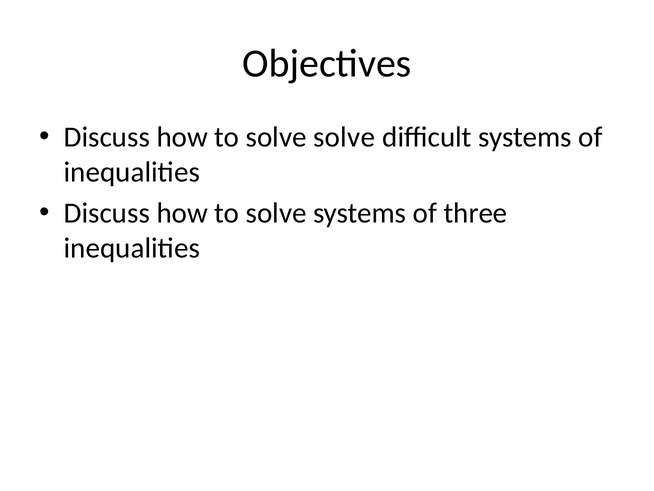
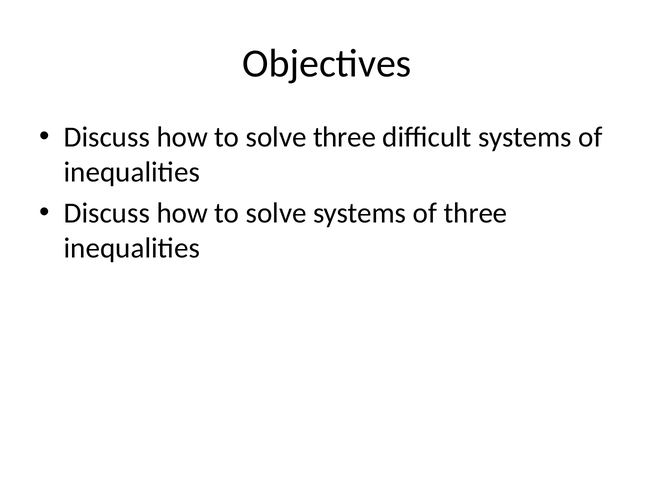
solve solve: solve -> three (345, 137)
